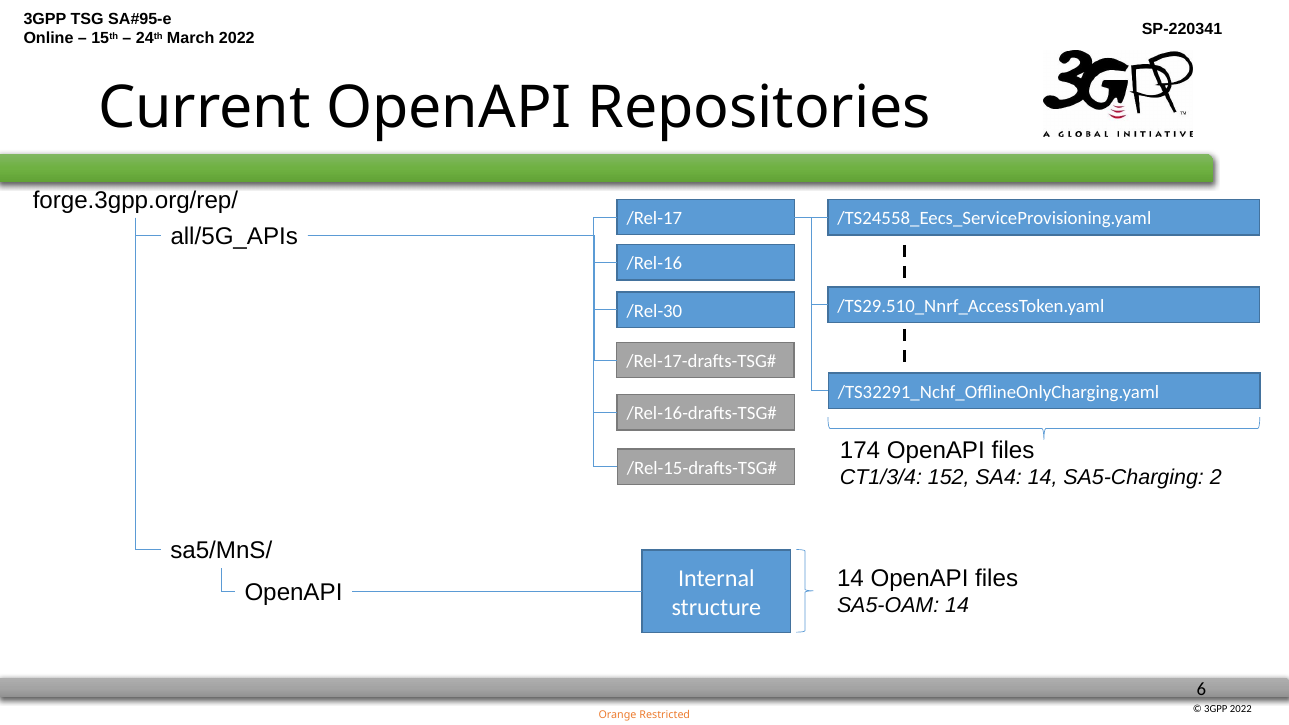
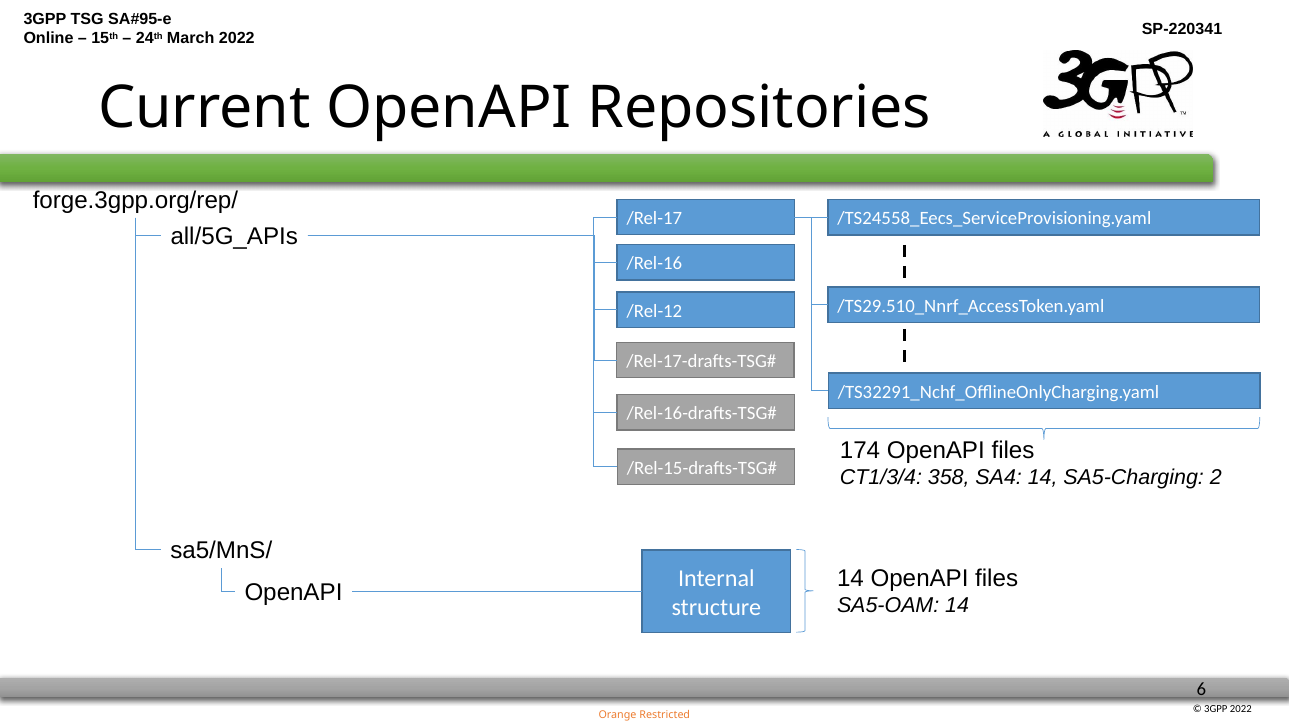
/Rel-30: /Rel-30 -> /Rel-12 (654, 311)
152: 152 -> 358 (949, 478)
